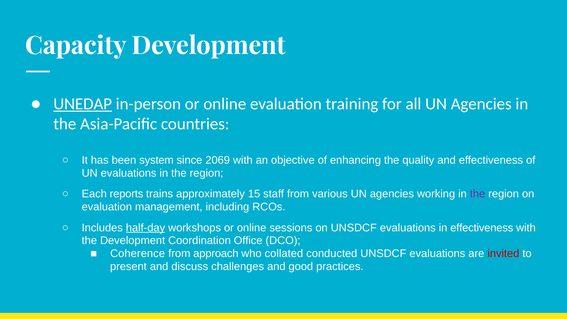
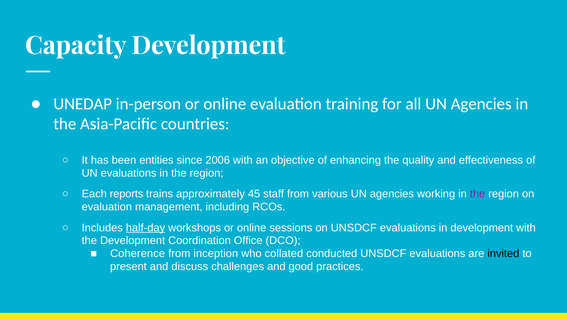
UNEDAP underline: present -> none (83, 104)
system: system -> entities (156, 160)
2069: 2069 -> 2006 (218, 160)
15: 15 -> 45 (254, 194)
in effectiveness: effectiveness -> development (482, 228)
approach: approach -> inception (216, 254)
invited colour: red -> black (503, 254)
